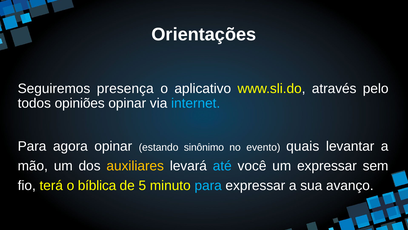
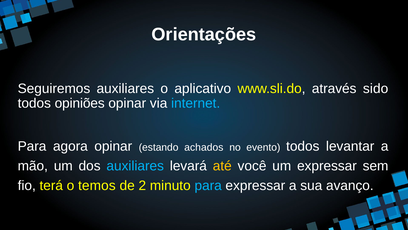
Seguiremos presença: presença -> auxiliares (125, 88)
pelo: pelo -> sido (376, 88)
sinônimo: sinônimo -> achados (204, 147)
evento quais: quais -> todos (303, 146)
auxiliares colour: yellow -> light blue (135, 166)
até colour: light blue -> yellow (222, 166)
bíblica: bíblica -> temos (97, 185)
5: 5 -> 2 (142, 185)
